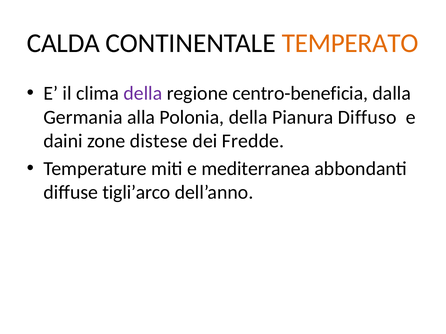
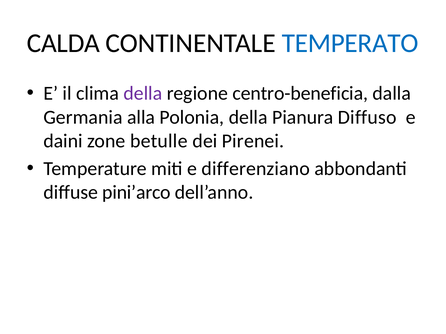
TEMPERATO colour: orange -> blue (350, 43)
distese: distese -> betulle (159, 141)
Fredde: Fredde -> Pirenei (253, 141)
mediterranea: mediterranea -> differenziano (256, 169)
tigli’arco: tigli’arco -> pini’arco (136, 193)
